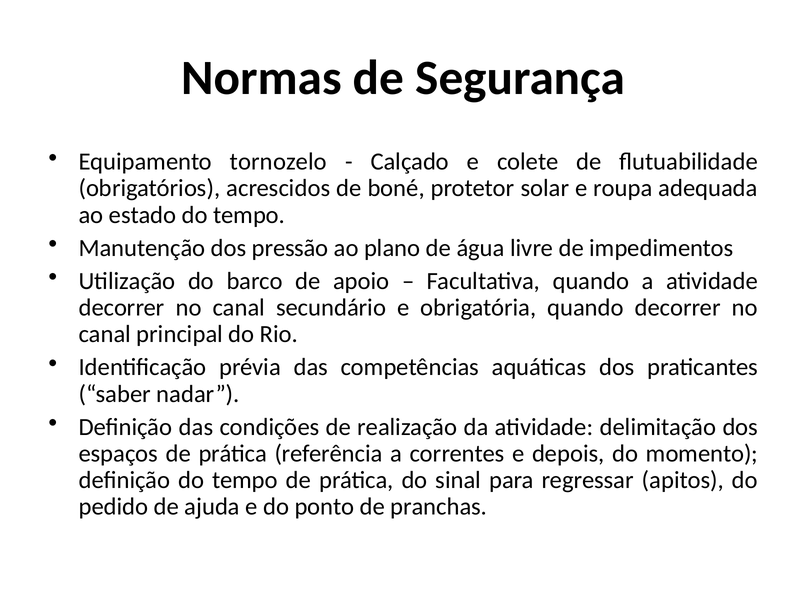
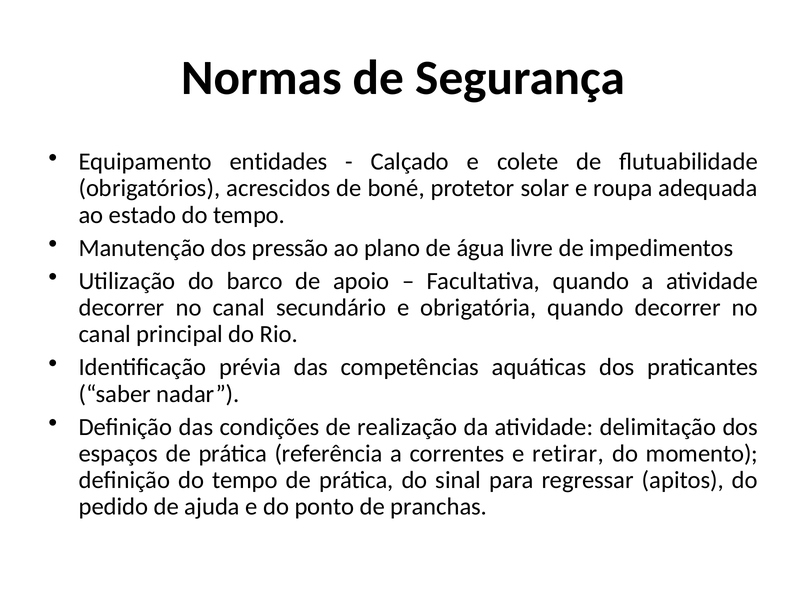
tornozelo: tornozelo -> entidades (279, 162)
depois: depois -> retirar (568, 454)
